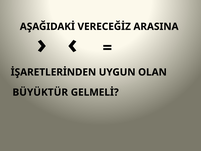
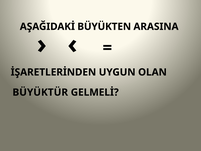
VERECEĞİZ: VERECEĞİZ -> BÜYÜKTEN (104, 27)
